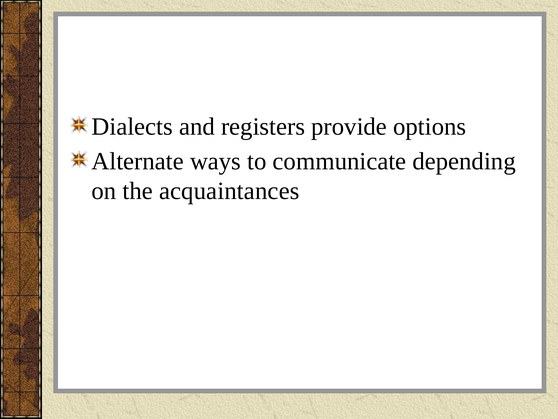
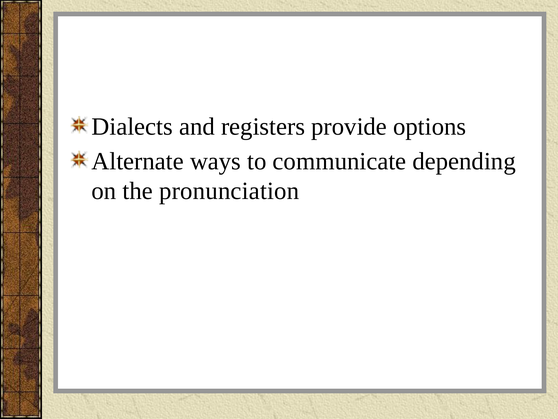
acquaintances: acquaintances -> pronunciation (229, 191)
